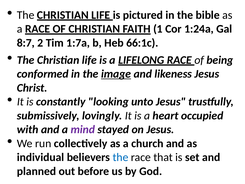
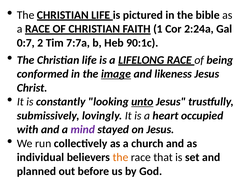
1:24a: 1:24a -> 2:24a (199, 29)
8:7: 8:7 -> 0:7 (26, 43)
1:7a: 1:7a -> 7:7a (78, 43)
66:1c: 66:1c -> 90:1c (142, 43)
unto underline: none -> present (142, 102)
the colour: blue -> orange (121, 157)
